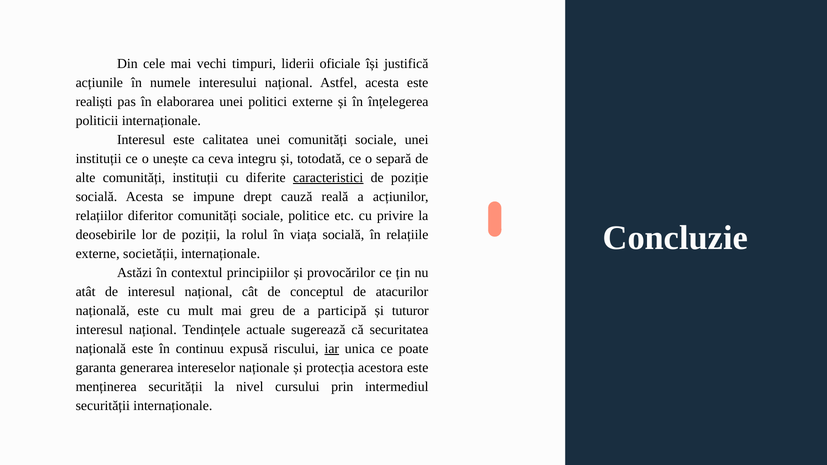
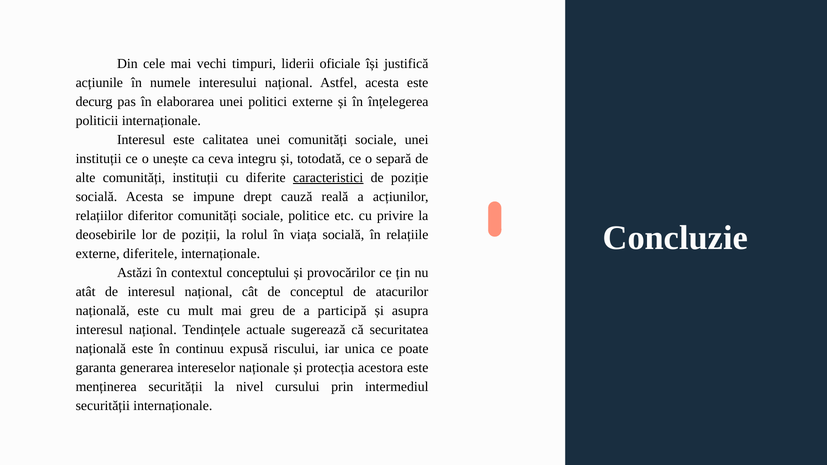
realiști: realiști -> decurg (94, 102)
societății: societății -> diferitele (150, 254)
principiilor: principiilor -> conceptului (258, 273)
tuturor: tuturor -> asupra (410, 311)
iar underline: present -> none (332, 349)
